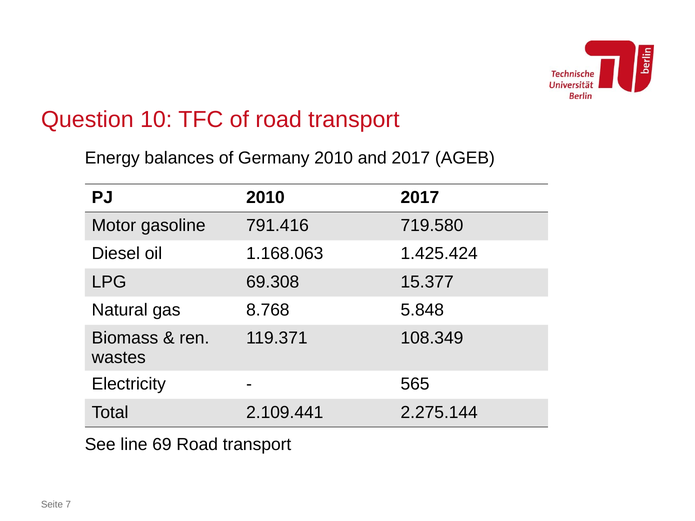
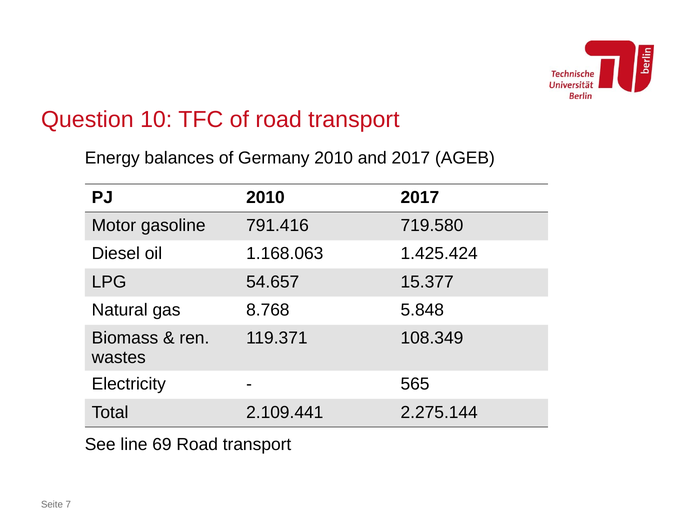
69.308: 69.308 -> 54.657 (273, 282)
